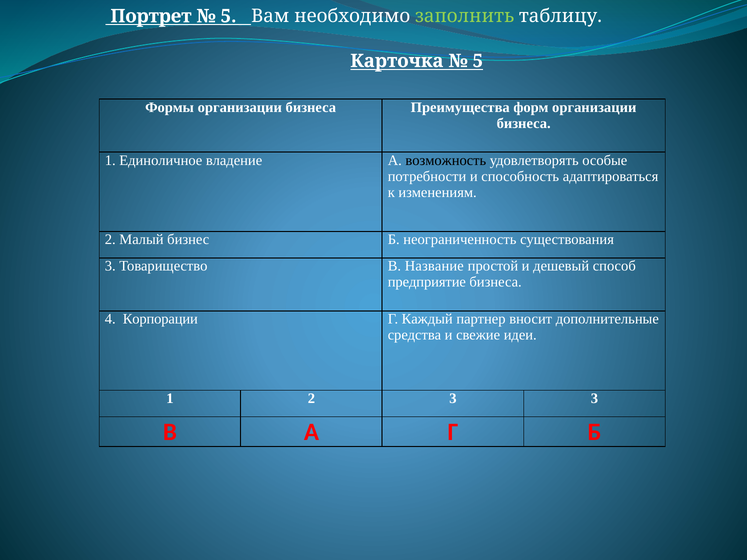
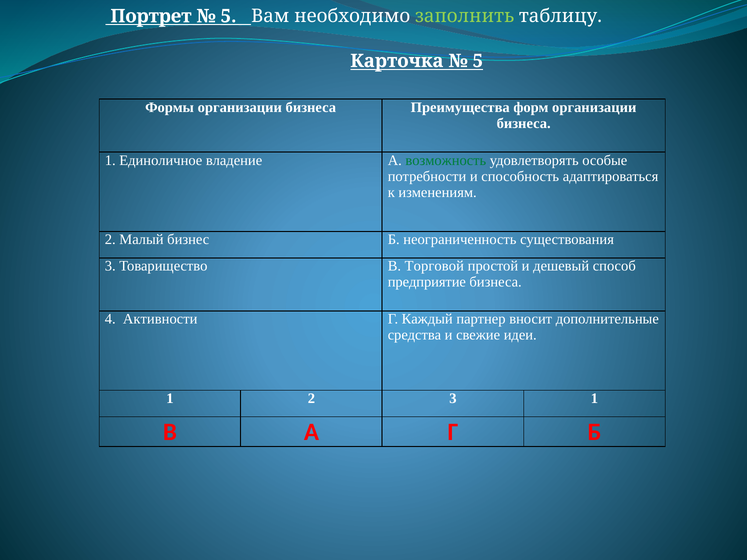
возможность colour: black -> green (446, 160)
Название: Название -> Торговой (434, 266)
Корпорации: Корпорации -> Активности (160, 319)
3 3: 3 -> 1 (594, 399)
